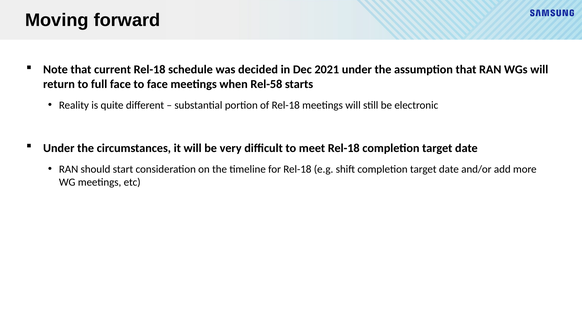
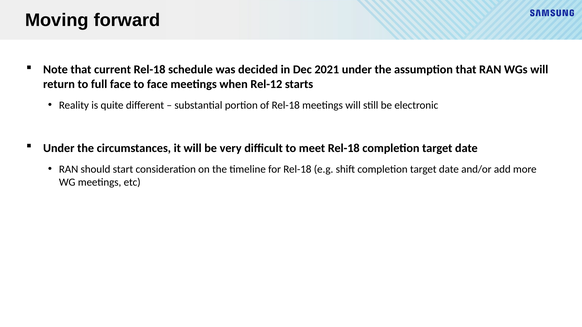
Rel-58: Rel-58 -> Rel-12 (266, 84)
